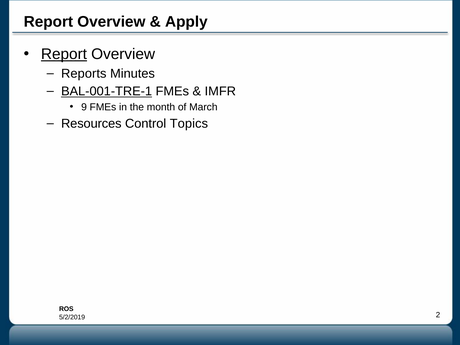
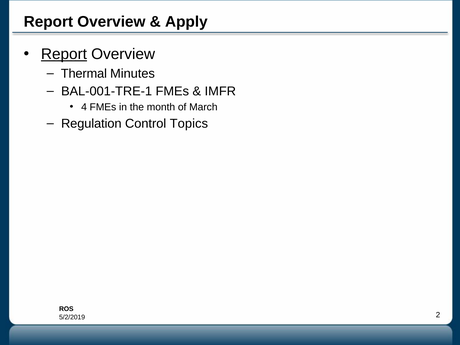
Reports: Reports -> Thermal (84, 74)
BAL-001-TRE-1 underline: present -> none (107, 91)
9: 9 -> 4 (84, 107)
Resources: Resources -> Regulation (91, 124)
